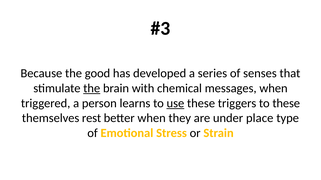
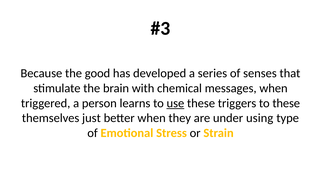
the underline: present -> none (92, 88)
rest: rest -> just (91, 118)
place: place -> using (260, 118)
